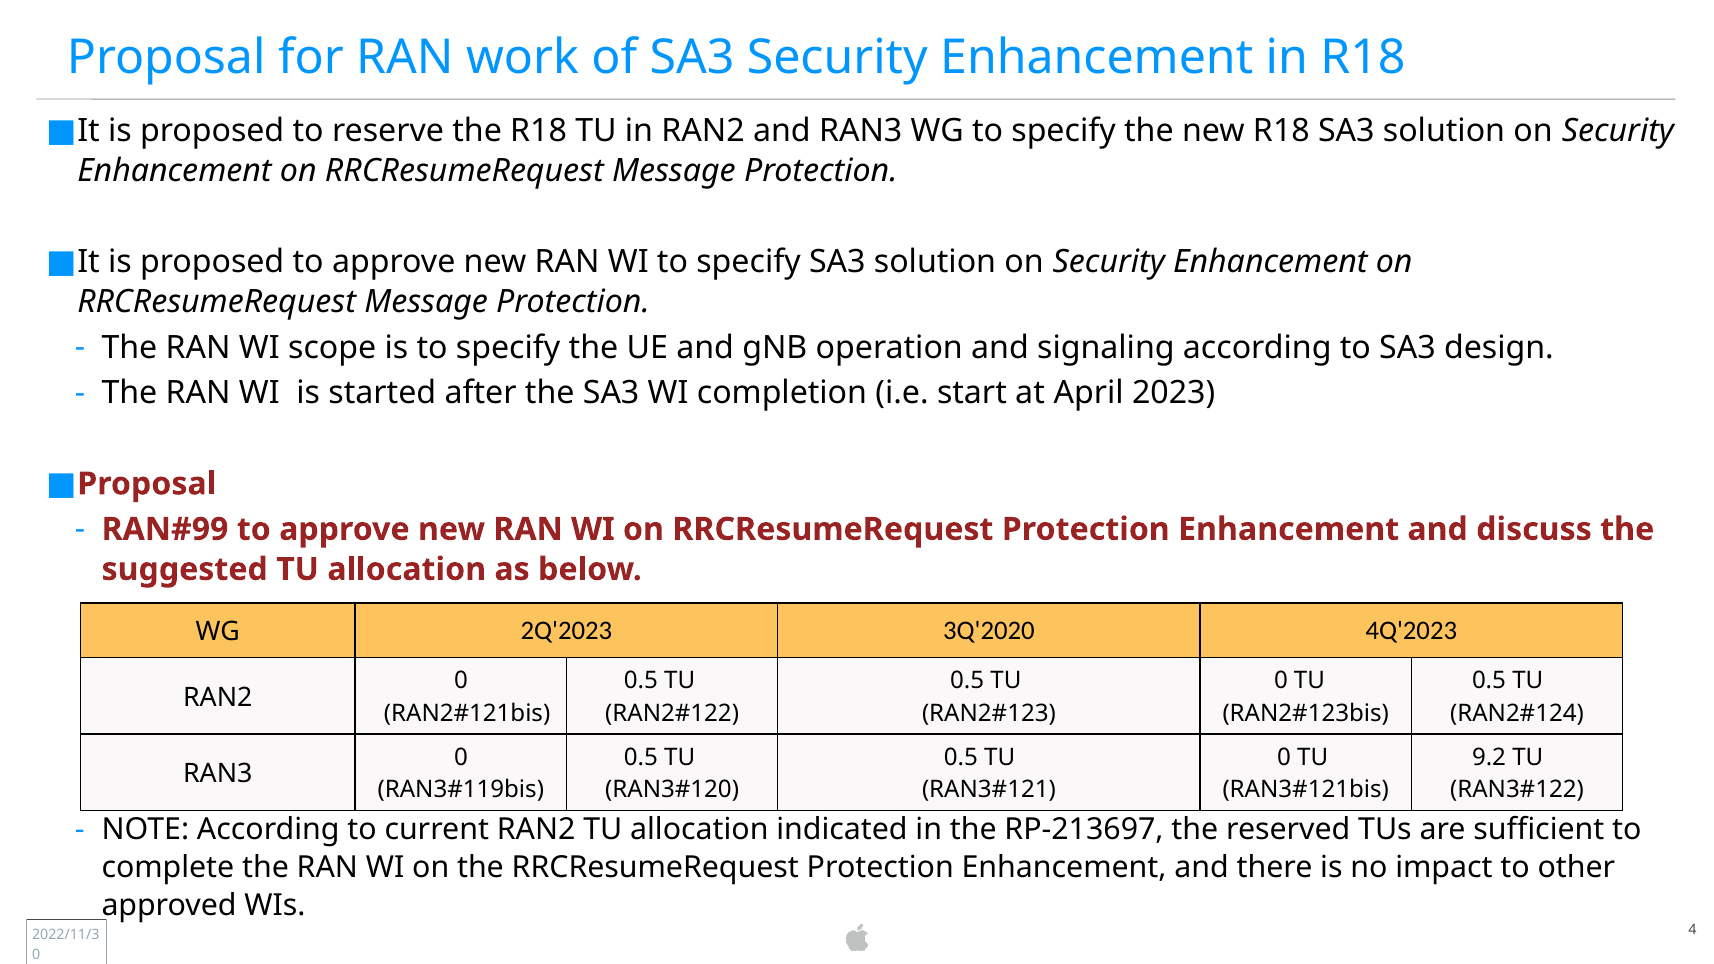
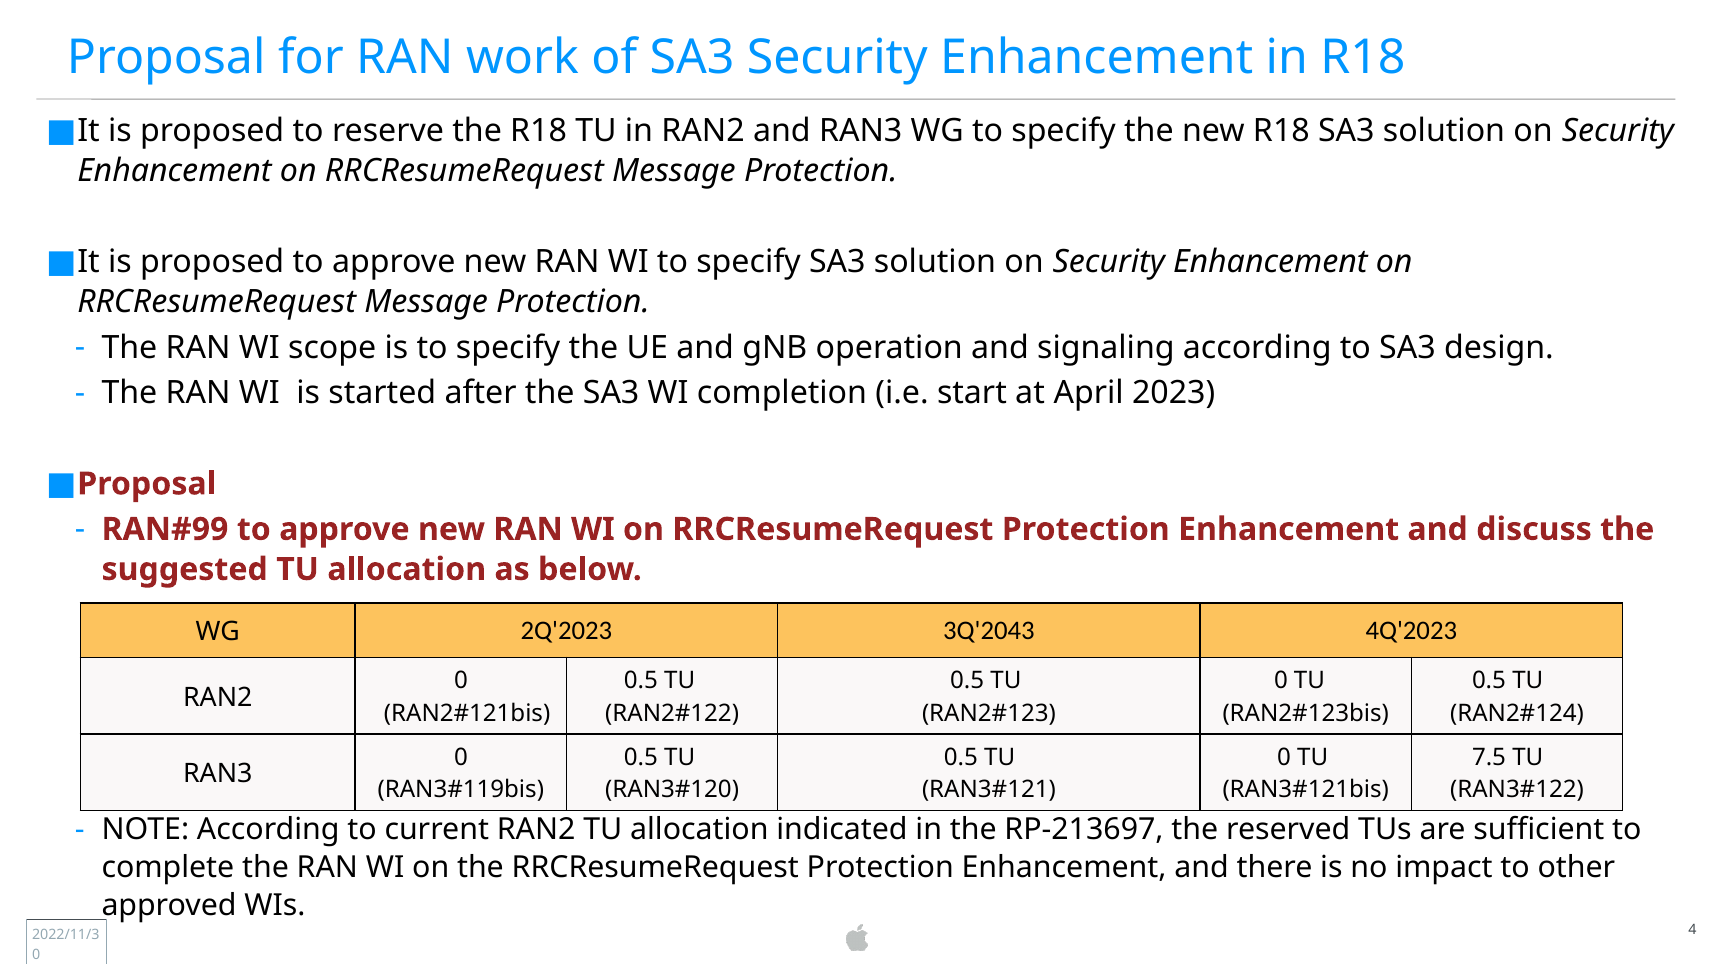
3Q'2020: 3Q'2020 -> 3Q'2043 (989, 631)
9.2: 9.2 -> 7.5 (1489, 757)
